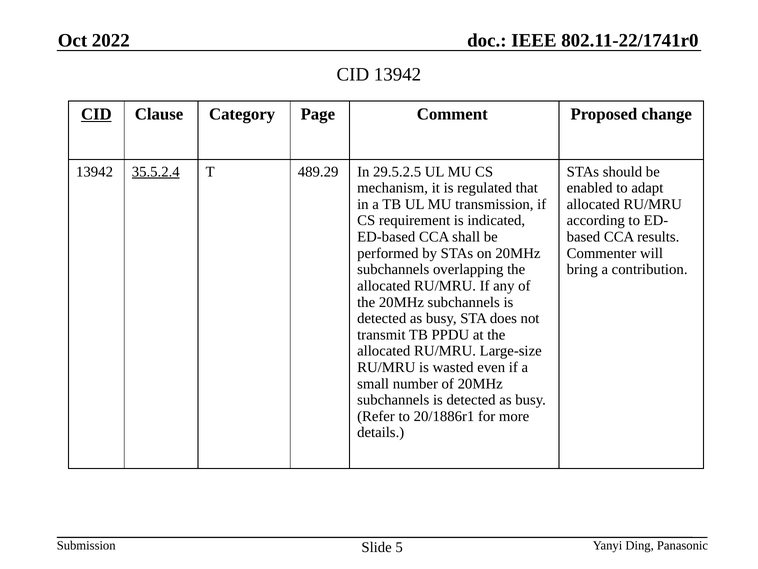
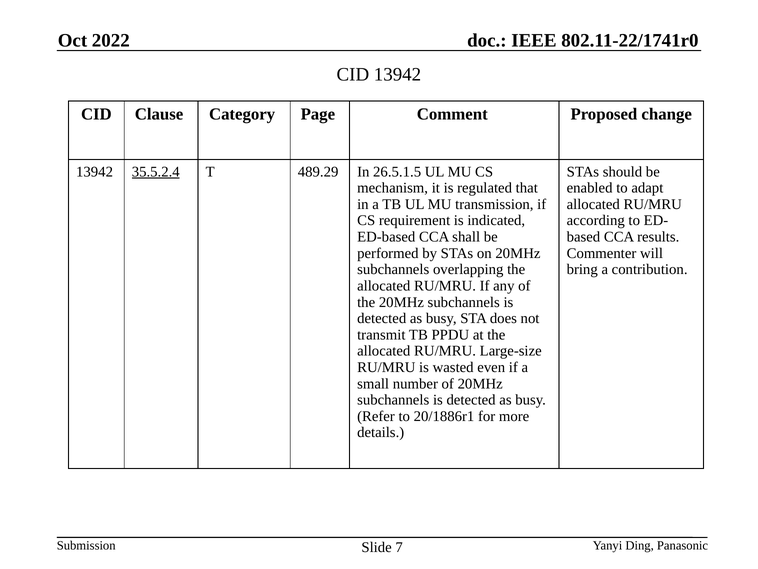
CID underline: present -> none (96, 114)
29.5.2.5: 29.5.2.5 -> 26.5.1.5 (397, 172)
5: 5 -> 7 (399, 547)
